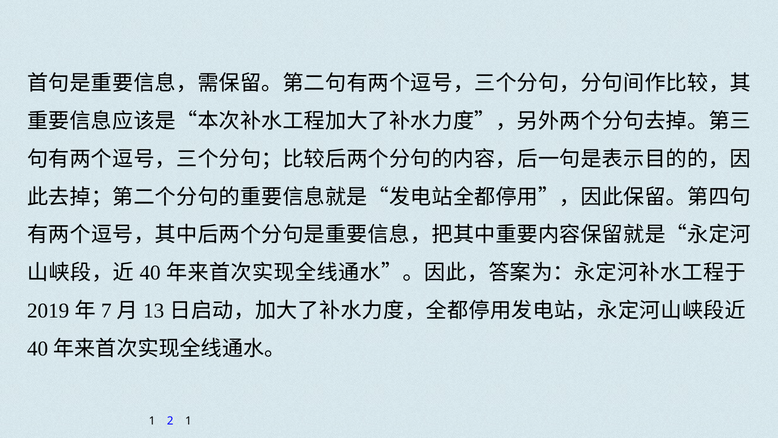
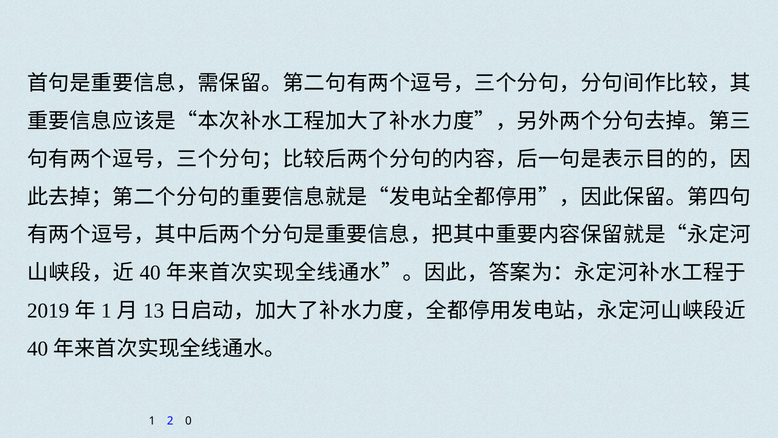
7: 7 -> 1 (106, 311)
2 1: 1 -> 0 (188, 421)
